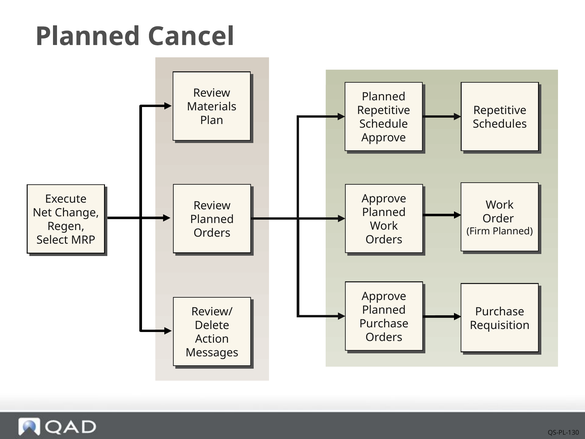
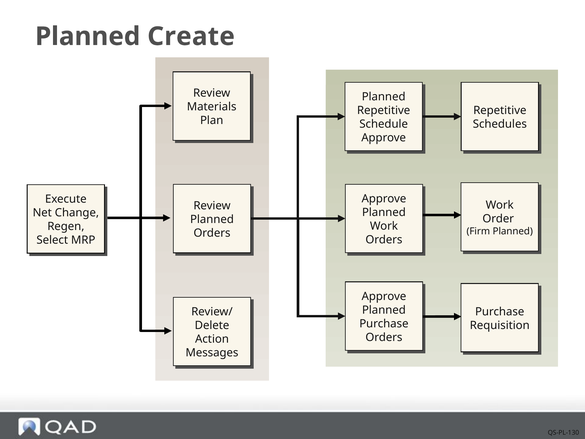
Cancel: Cancel -> Create (191, 36)
